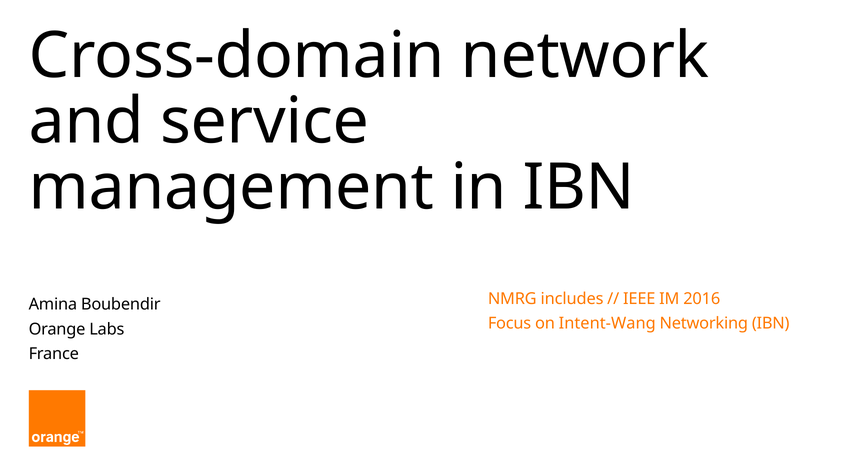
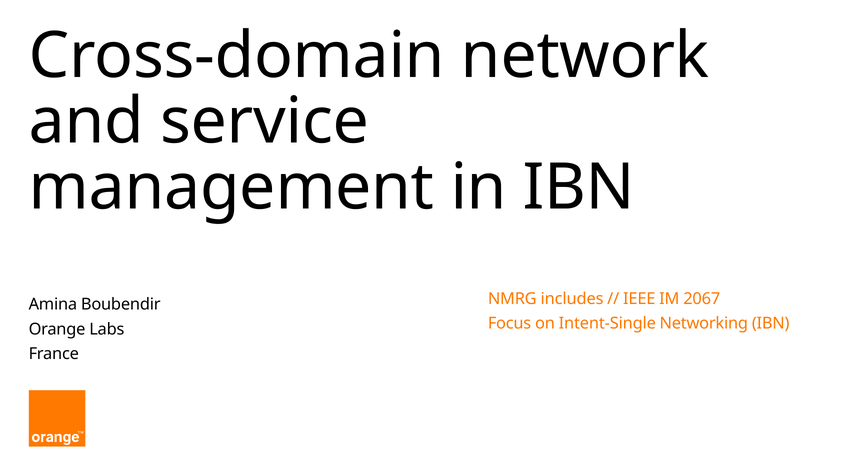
2016: 2016 -> 2067 (702, 299)
Intent-Wang: Intent-Wang -> Intent-Single (607, 324)
